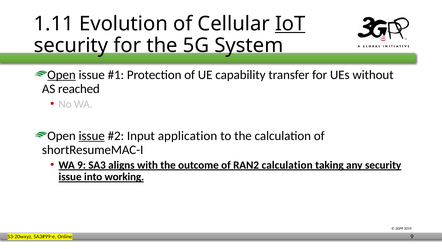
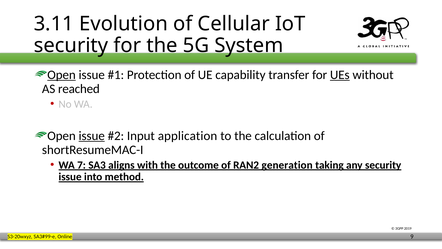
1.11: 1.11 -> 3.11 (54, 24)
IoT underline: present -> none (290, 24)
UEs underline: none -> present (340, 75)
WA 9: 9 -> 7 (82, 165)
RAN2 calculation: calculation -> generation (287, 165)
working: working -> method (124, 177)
